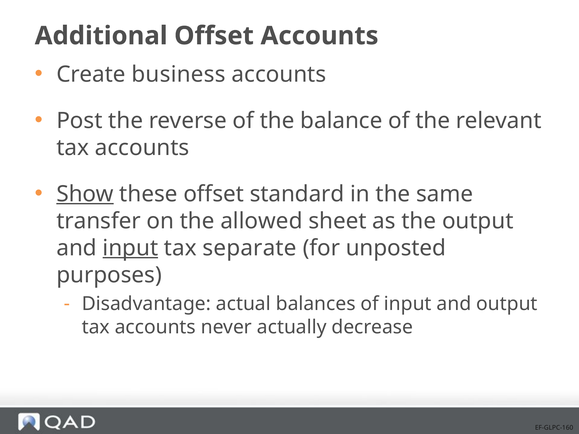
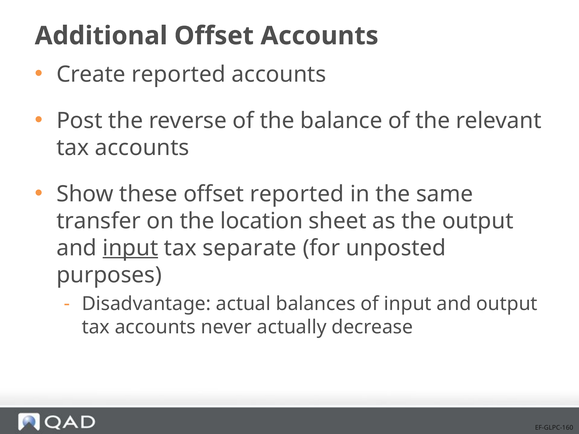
Create business: business -> reported (179, 74)
Show underline: present -> none (85, 194)
offset standard: standard -> reported (297, 194)
allowed: allowed -> location (262, 221)
